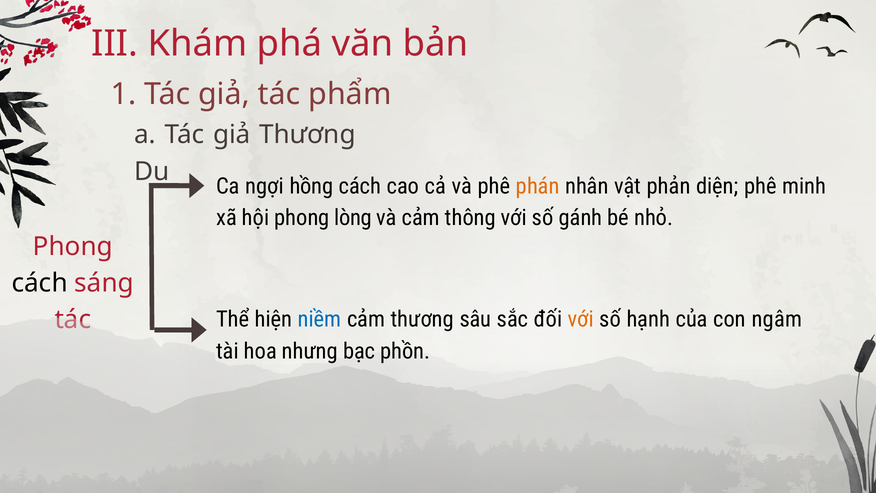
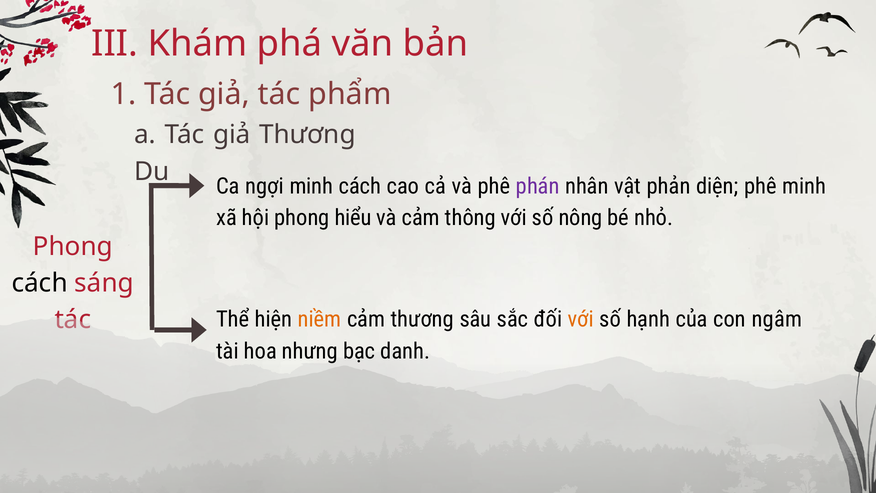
ngợi hồng: hồng -> minh (311, 186)
phán colour: orange -> purple (538, 186)
lòng: lòng -> hiểu (353, 218)
gánh: gánh -> nông (581, 218)
niềm colour: blue -> orange (320, 319)
phồn: phồn -> danh (405, 351)
